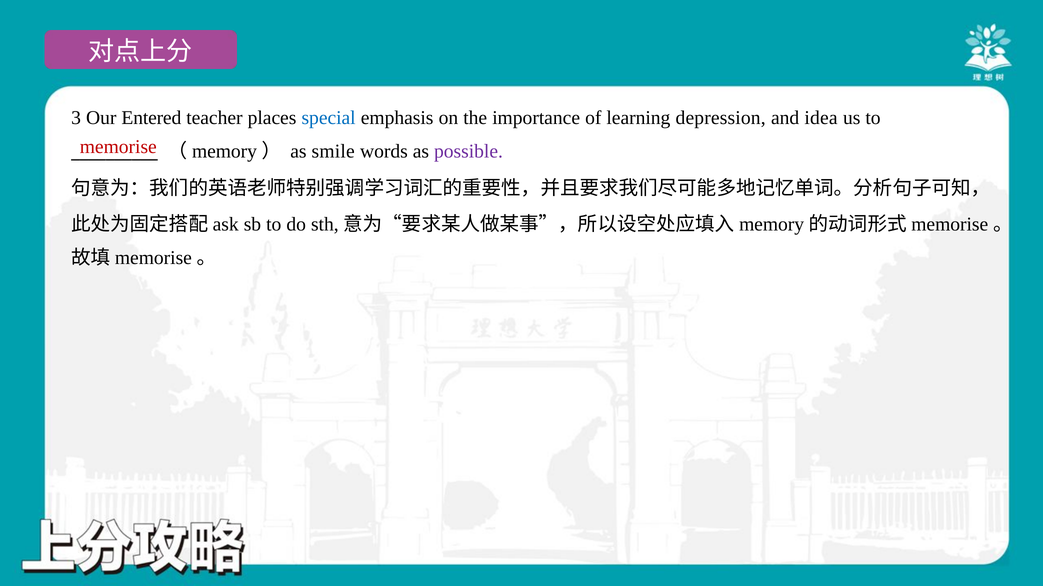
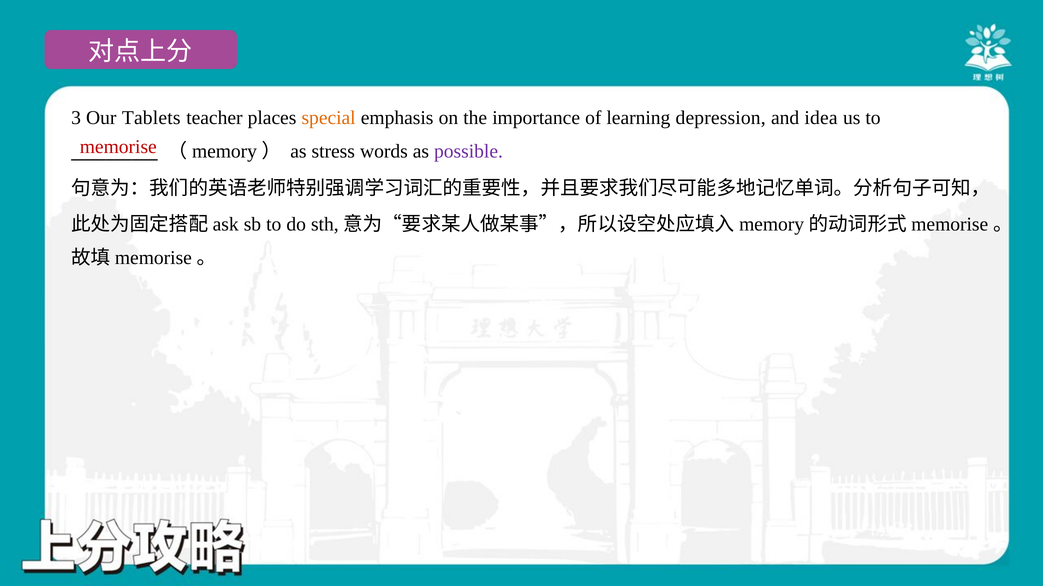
Entered: Entered -> Tablets (151, 118)
special colour: blue -> orange (329, 118)
smile: smile -> stress (333, 151)
